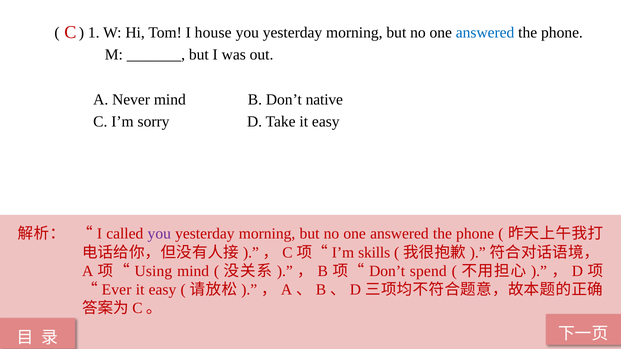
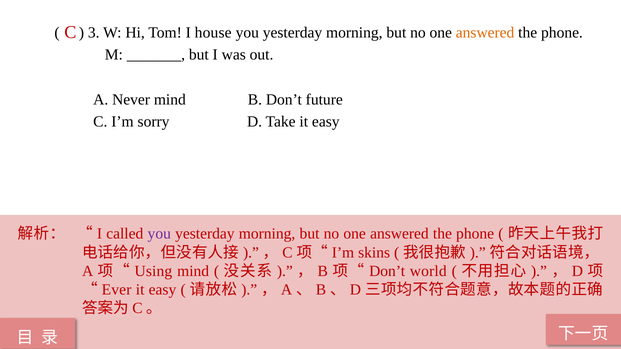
1: 1 -> 3 (94, 32)
answered colour: blue -> orange (485, 32)
native: native -> future (324, 99)
skills: skills -> skins (374, 253)
spend: spend -> world (428, 271)
